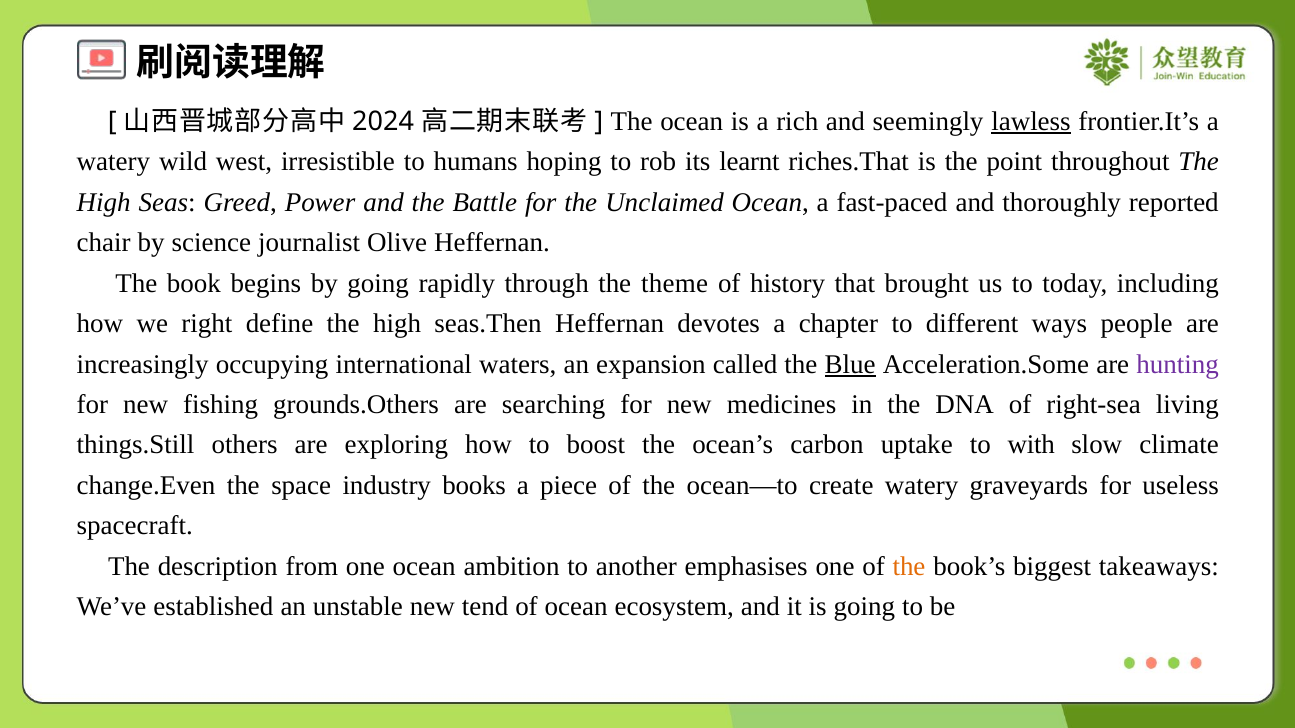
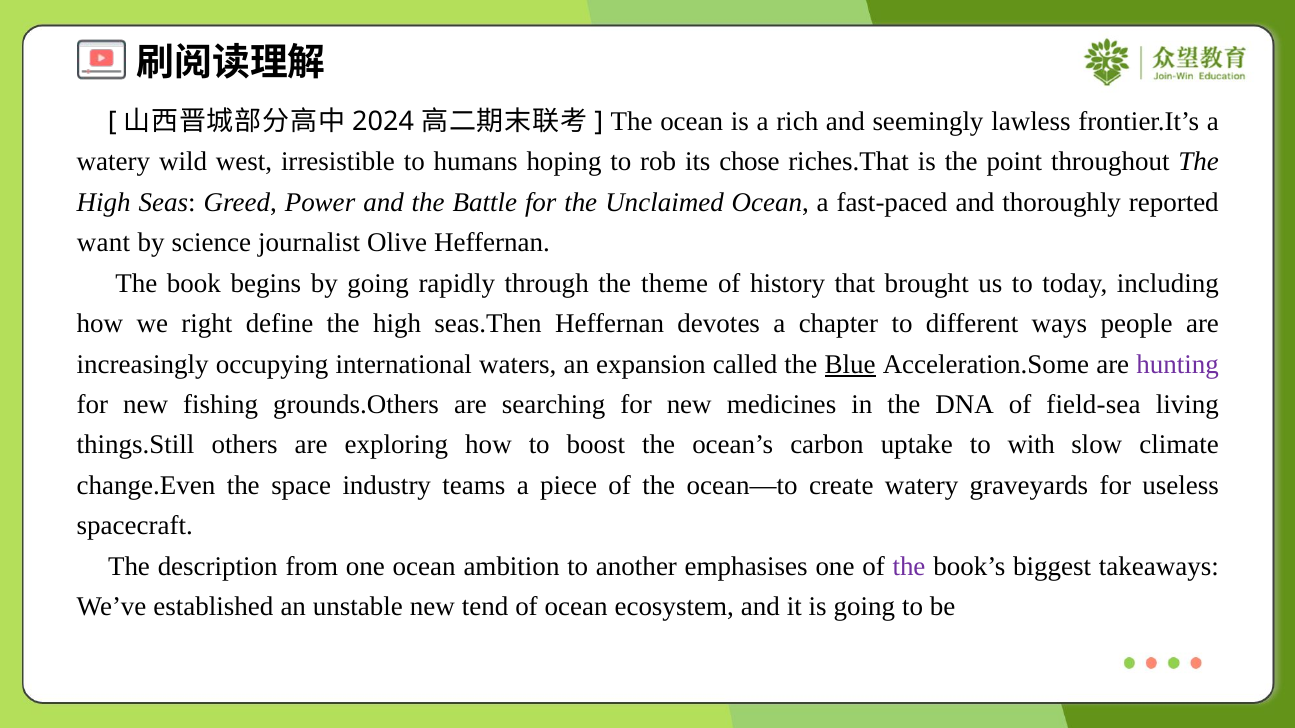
lawless underline: present -> none (1031, 122)
learnt: learnt -> chose (749, 162)
chair: chair -> want (104, 243)
right-sea: right-sea -> field-sea (1093, 405)
books: books -> teams (474, 486)
the colour: orange -> purple (909, 567)
